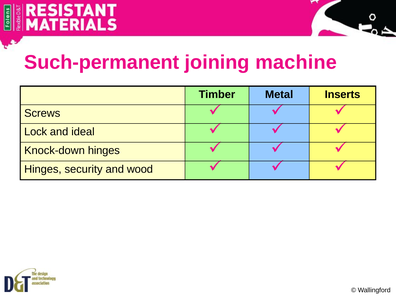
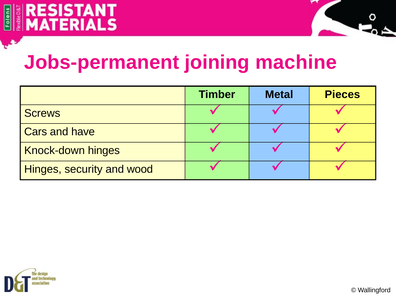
Such-permanent: Such-permanent -> Jobs-permanent (102, 62)
Inserts: Inserts -> Pieces (342, 94)
Lock: Lock -> Cars (36, 132)
ideal: ideal -> have (83, 132)
